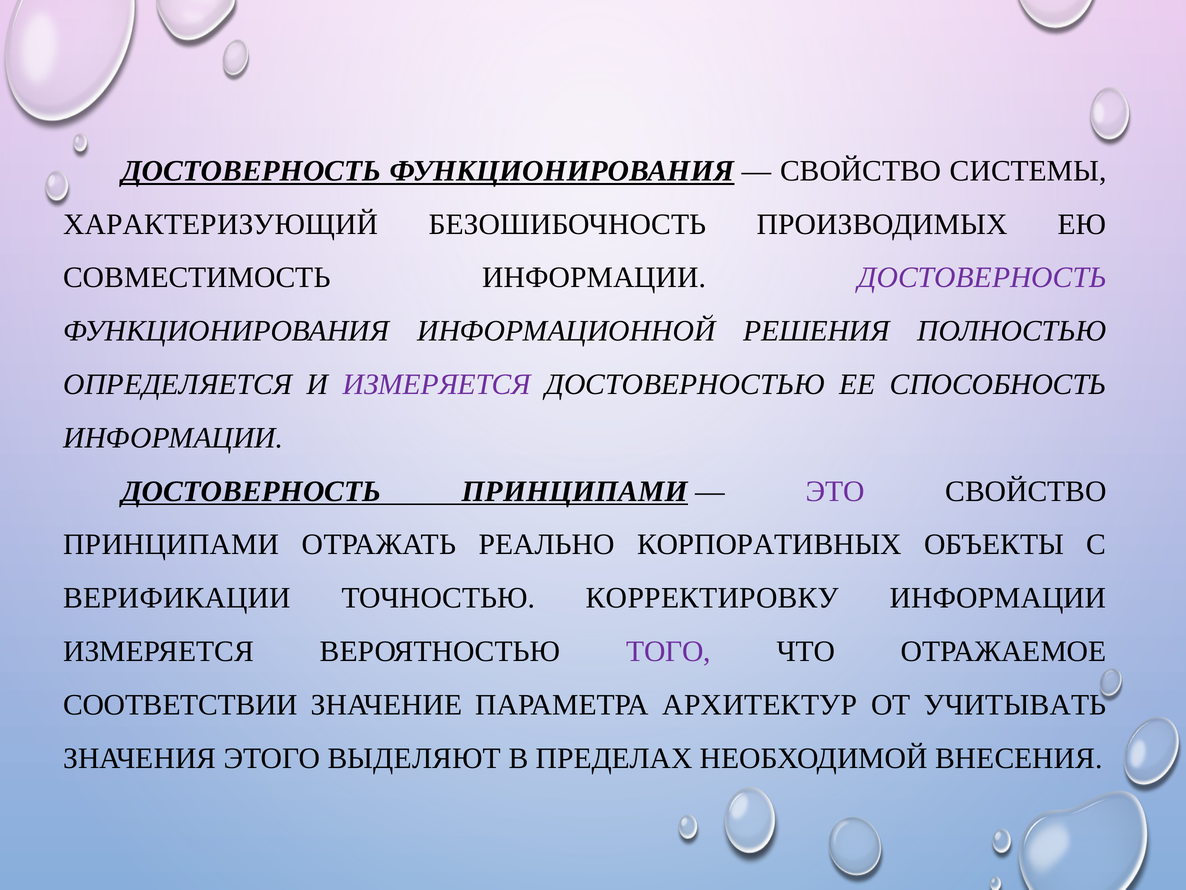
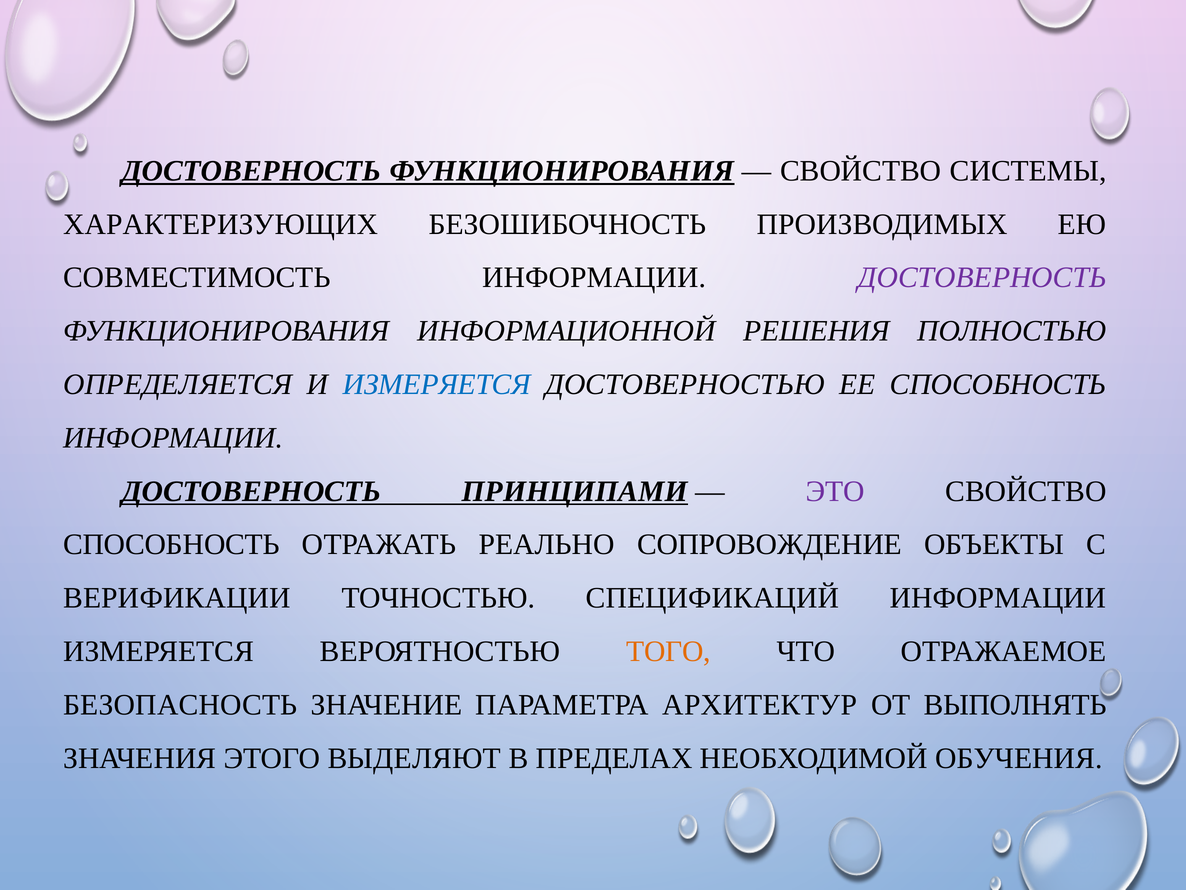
ХАРАКТЕРИЗУЮЩИЙ: ХАРАКТЕРИЗУЮЩИЙ -> ХАРАКТЕРИЗУЮЩИХ (221, 224)
ИЗМЕРЯЕТСЯ colour: purple -> blue (437, 384)
ПРИНЦИПАМИ: ПРИНЦИПАМИ -> СПОСОБНОСТЬ (171, 544)
КОРПОРАТИВНЫХ: КОРПОРАТИВНЫХ -> СОПРОВОЖДЕНИЕ (769, 544)
КОРРЕКТИРОВКУ: КОРРЕКТИРОВКУ -> СПЕЦИФИКАЦИЙ (713, 598)
ТОГО colour: purple -> orange (669, 651)
СООТВЕТСТВИИ: СООТВЕТСТВИИ -> БЕЗОПАСНОСТЬ (180, 704)
УЧИТЫВАТЬ: УЧИТЫВАТЬ -> ВЫПОЛНЯТЬ (1015, 704)
ВНЕСЕНИЯ: ВНЕСЕНИЯ -> ОБУЧЕНИЯ (1019, 758)
